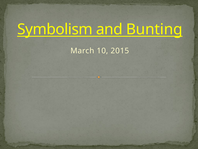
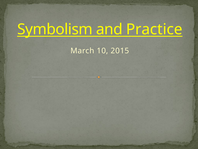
Bunting: Bunting -> Practice (154, 29)
